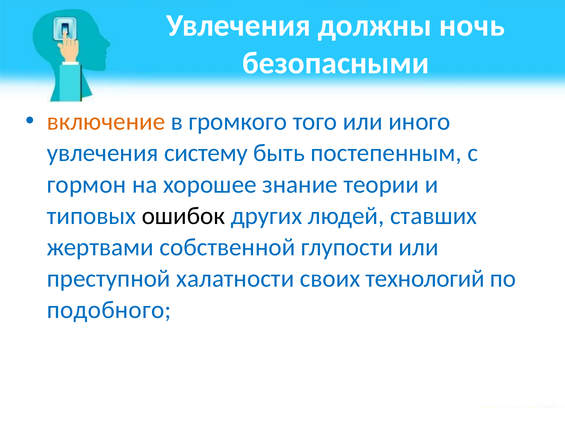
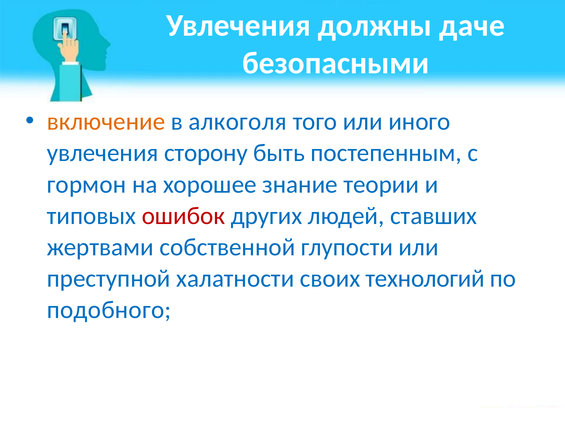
ночь: ночь -> даче (472, 25)
громкого: громкого -> алкоголя (238, 122)
систему: систему -> сторону (206, 153)
ошибок colour: black -> red (183, 216)
